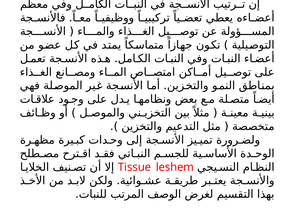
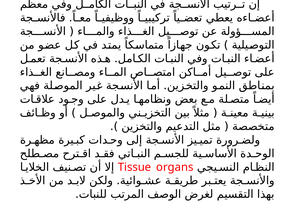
leshem: leshem -> organs (175, 167)
